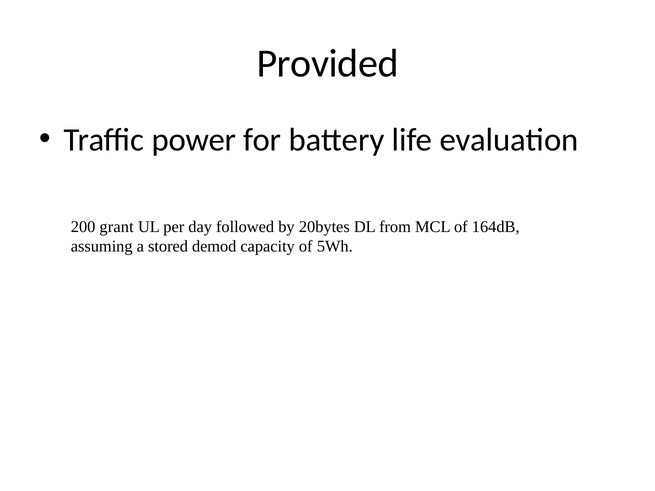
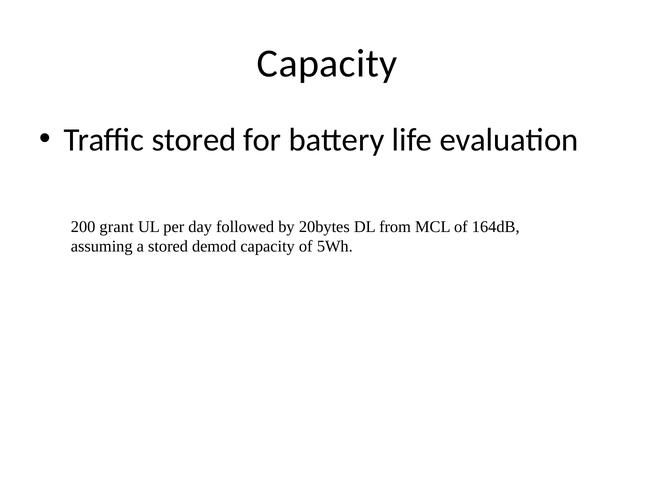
Provided: Provided -> Capacity (327, 63)
Traffic power: power -> stored (194, 140)
